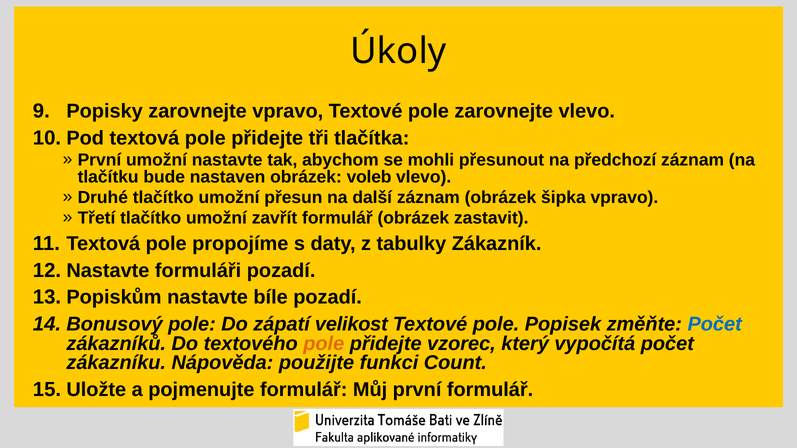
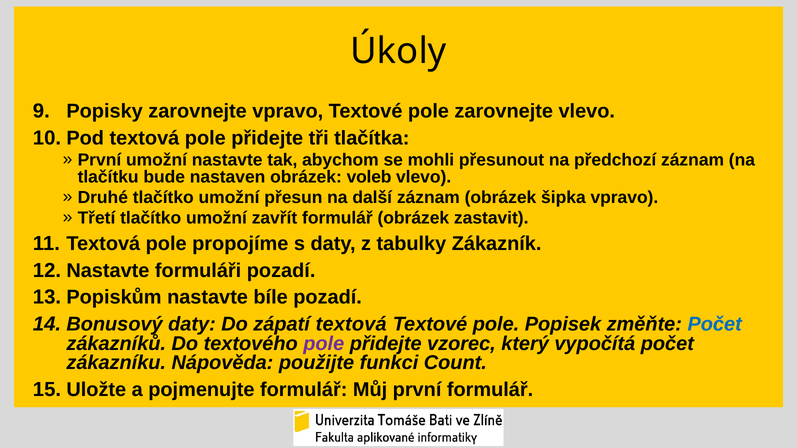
Bonusový pole: pole -> daty (192, 324)
zápatí velikost: velikost -> textová (351, 324)
pole colour: orange -> purple (324, 344)
